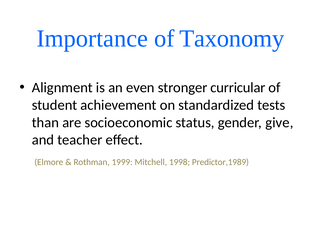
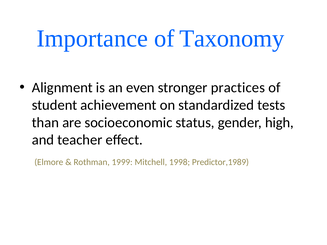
curricular: curricular -> practices (238, 88)
give: give -> high (279, 123)
